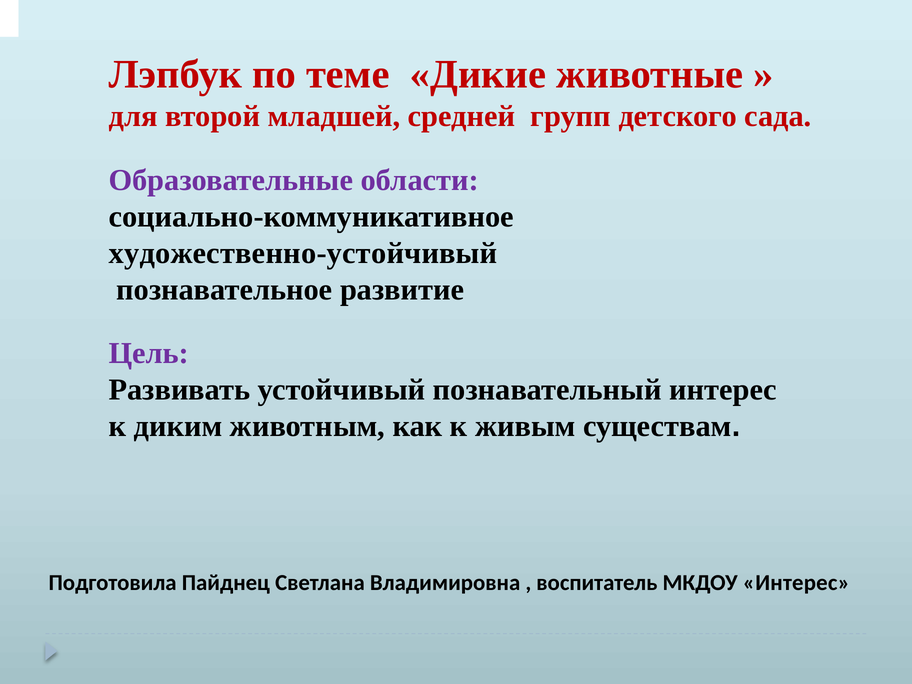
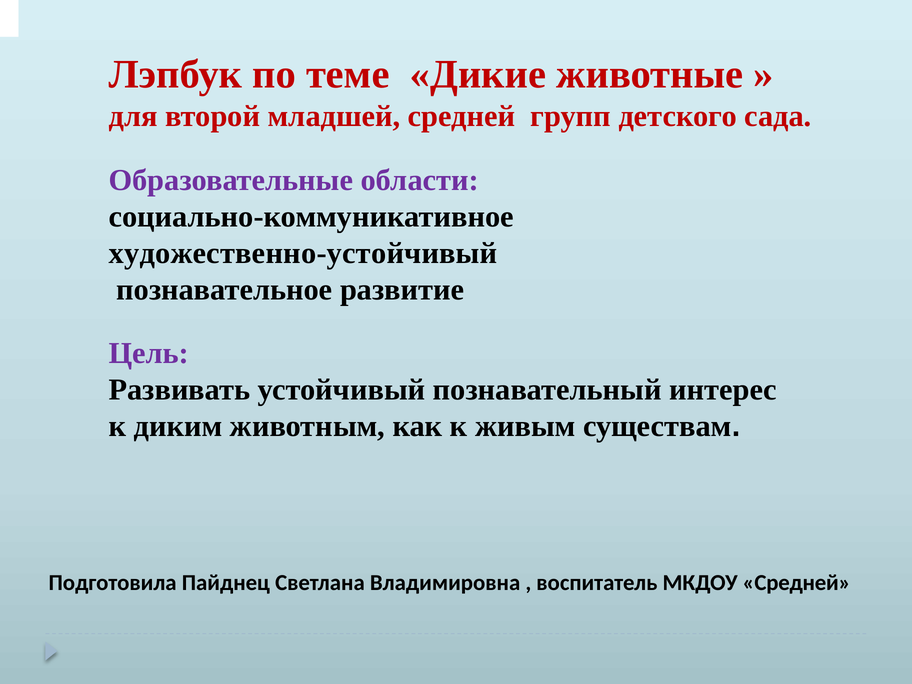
МКДОУ Интерес: Интерес -> Средней (797, 583)
